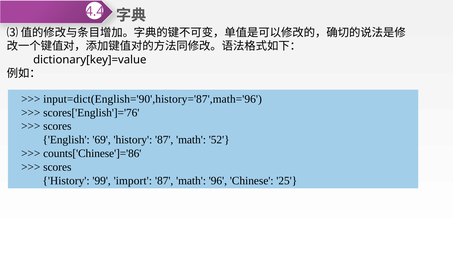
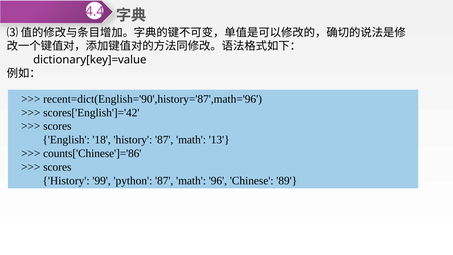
input=dict(English='90',history='87',math='96: input=dict(English='90',history='87',math='96 -> recent=dict(English='90',history='87',math='96 (153, 99)
scores['English']='76: scores['English']='76 -> scores['English']='42 (91, 113)
69: 69 -> 18 (102, 140)
52: 52 -> 13 (219, 140)
import: import -> python (133, 180)
25: 25 -> 89 (287, 180)
